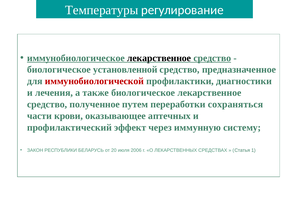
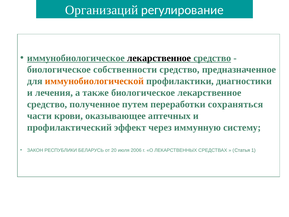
Температуры: Температуры -> Организаций (102, 10)
установленной: установленной -> собственности (125, 70)
иммунобиологической colour: red -> orange (94, 81)
